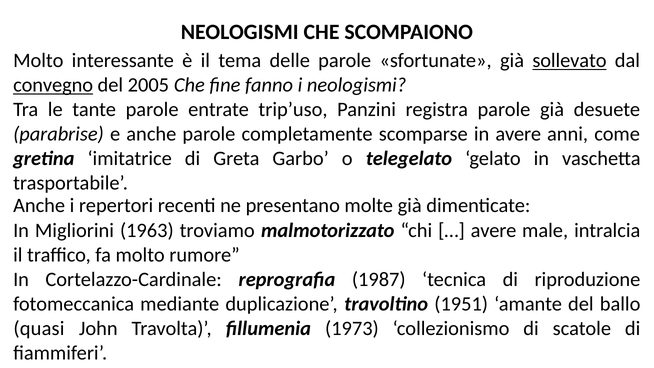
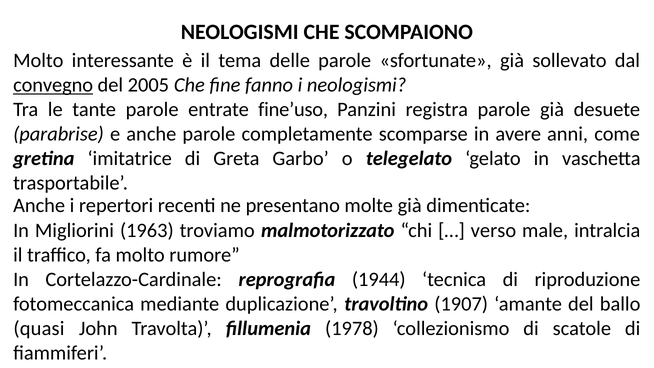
sollevato underline: present -> none (569, 61)
trip’uso: trip’uso -> fine’uso (293, 110)
avere: avere -> verso (493, 230)
1987: 1987 -> 1944 (379, 279)
1951: 1951 -> 1907 (461, 304)
1973: 1973 -> 1978 (352, 328)
